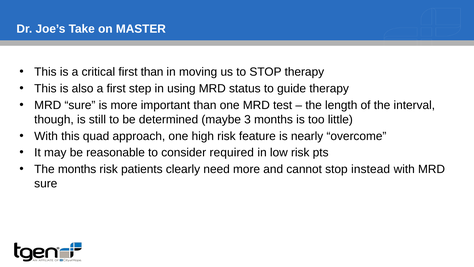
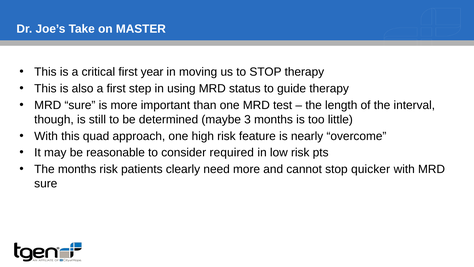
first than: than -> year (152, 72)
instead: instead -> quicker (371, 169)
